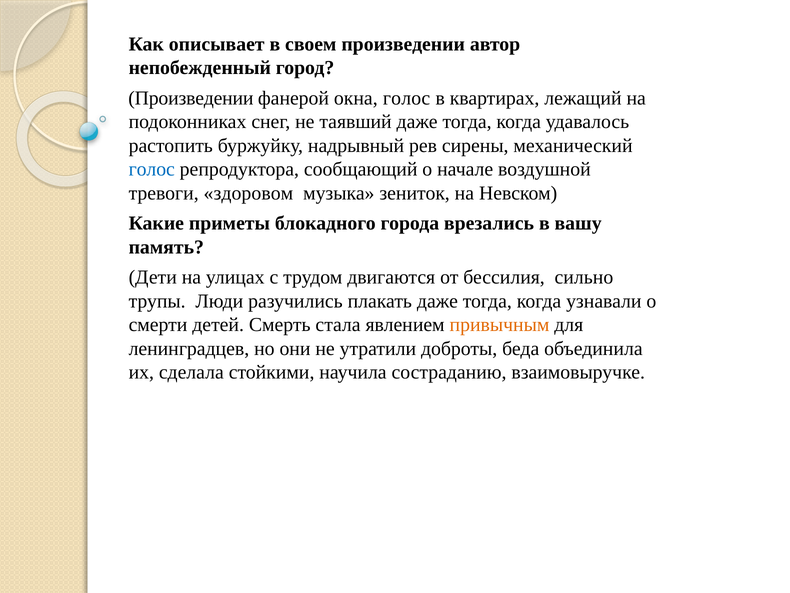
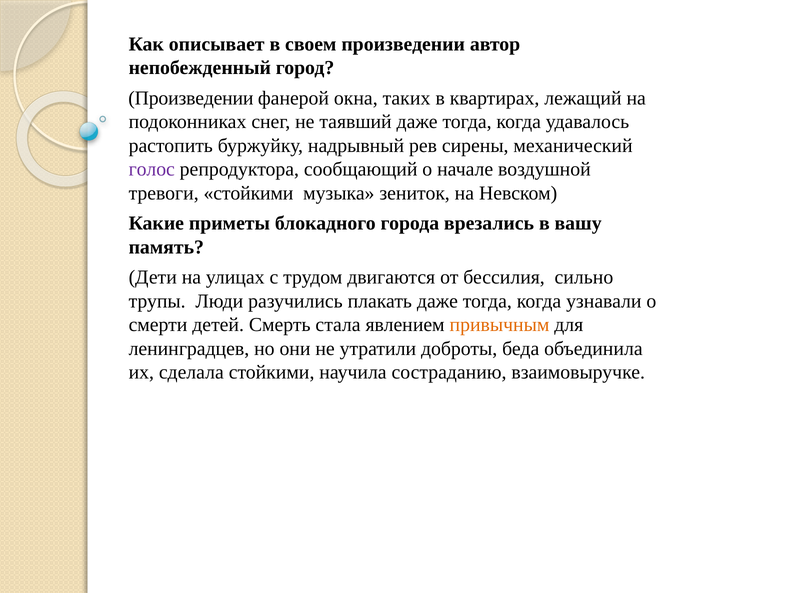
окна голос: голос -> таких (407, 98)
голос colour: blue -> purple (152, 169)
тревоги здоровом: здоровом -> стойкими (249, 193)
